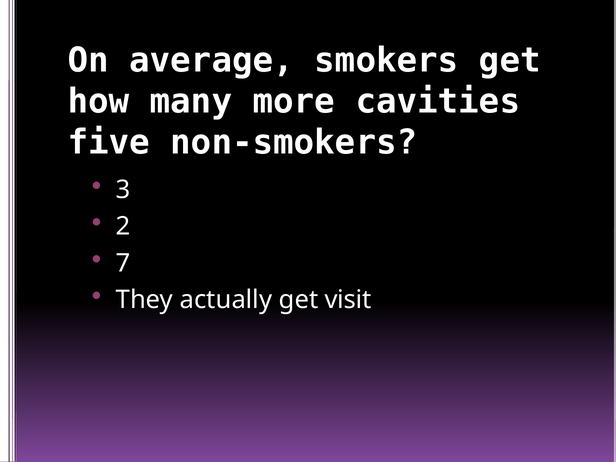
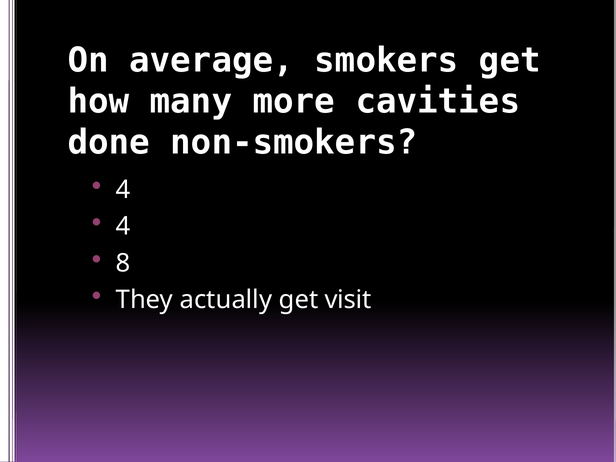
five: five -> done (109, 143)
3: 3 -> 4 (123, 190)
2: 2 -> 4 (123, 226)
7: 7 -> 8 (123, 263)
